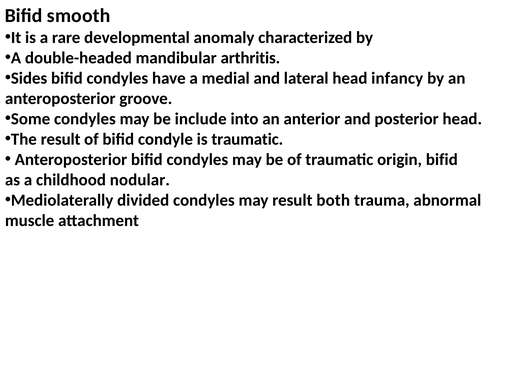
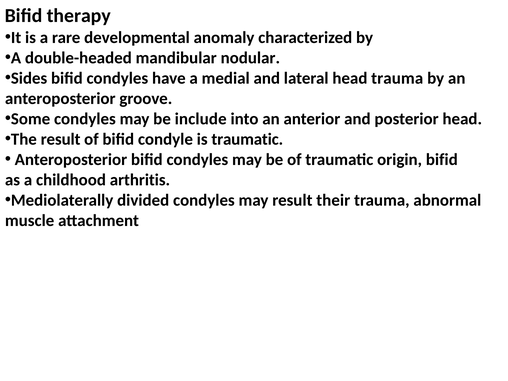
smooth: smooth -> therapy (79, 16)
arthritis: arthritis -> nodular (250, 58)
head infancy: infancy -> trauma (397, 78)
nodular: nodular -> arthritis (140, 180)
both: both -> their (333, 200)
